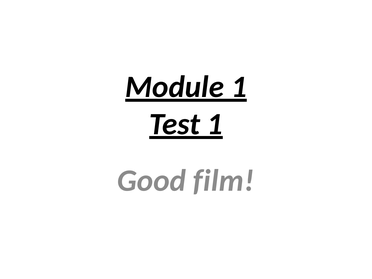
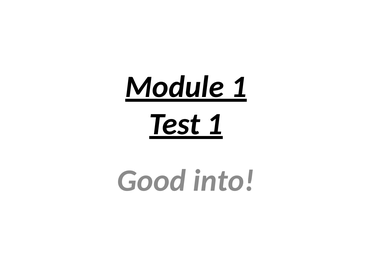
film: film -> into (224, 181)
